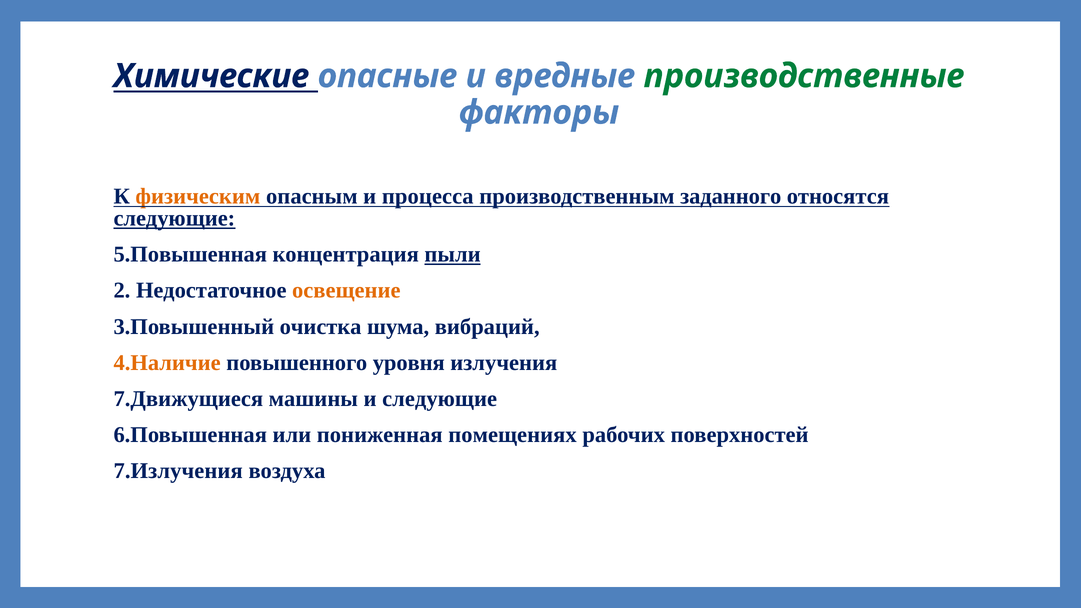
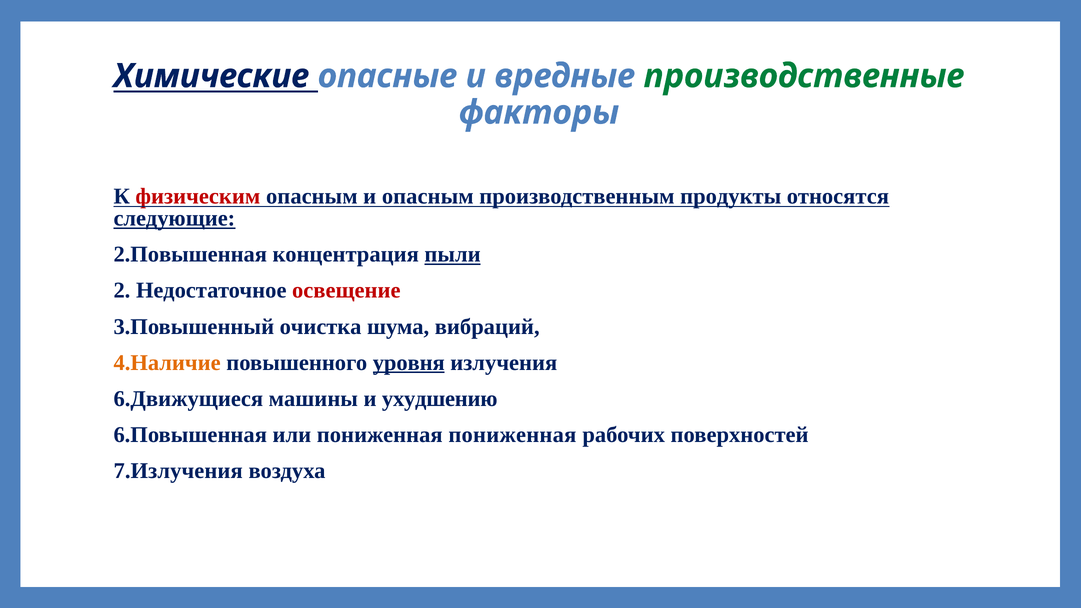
физическим colour: orange -> red (198, 197)
и процесса: процесса -> опасным (428, 197)
заданного: заданного -> продукты (731, 197)
5.Повышенная: 5.Повышенная -> 2.Повышенная (190, 255)
освещение colour: orange -> red (346, 291)
уровня underline: none -> present (409, 363)
7.Движущиеся: 7.Движущиеся -> 6.Движущиеся (188, 399)
и следующие: следующие -> ухудшению (440, 399)
пониженная помещениях: помещениях -> пониженная (512, 435)
